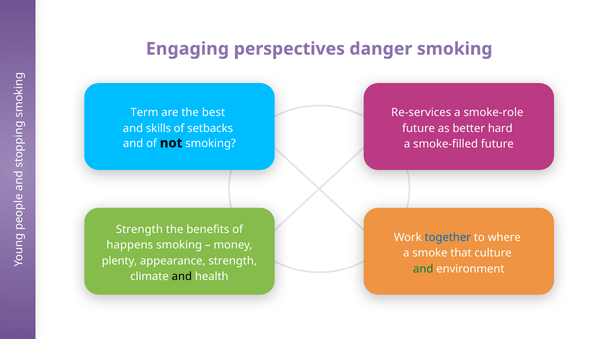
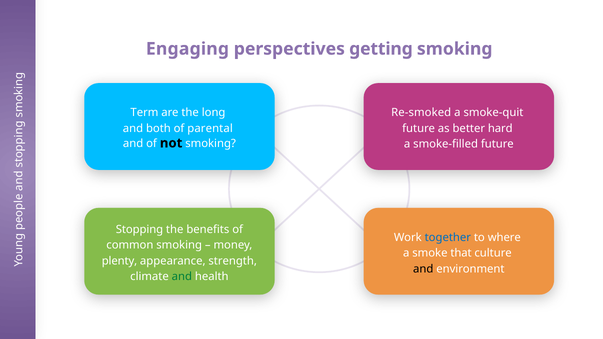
danger: danger -> getting (381, 49)
best: best -> long (214, 113)
Re-services: Re-services -> Re-smoked (421, 113)
smoke-role: smoke-role -> smoke-quit (493, 113)
skills: skills -> both (158, 128)
setbacks: setbacks -> parental (210, 128)
Strength: Strength -> Stopping (139, 230)
happens: happens -> common (130, 245)
and colour: green -> black (423, 269)
and colour: black -> green (182, 277)
